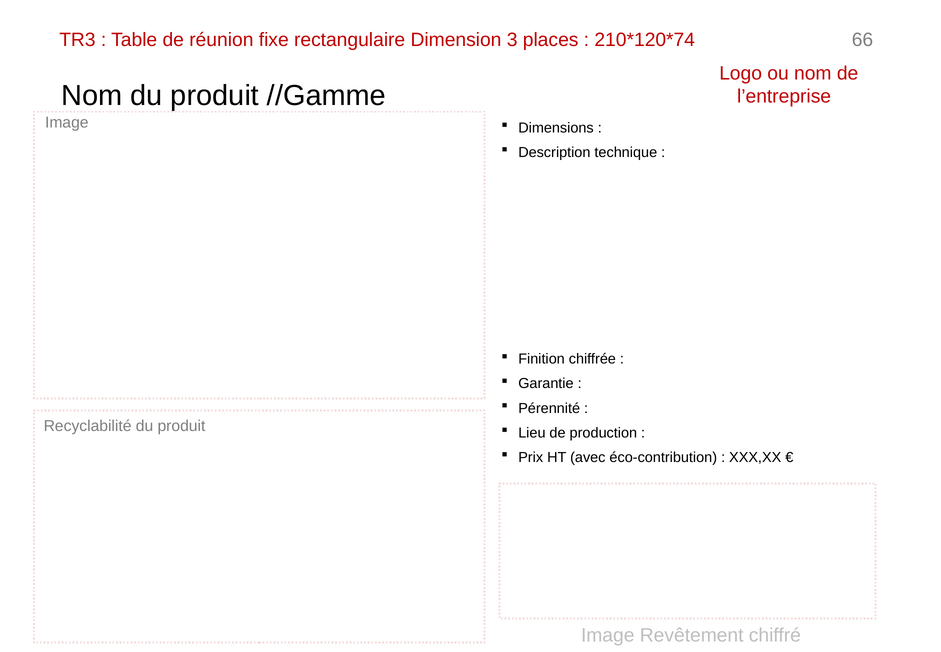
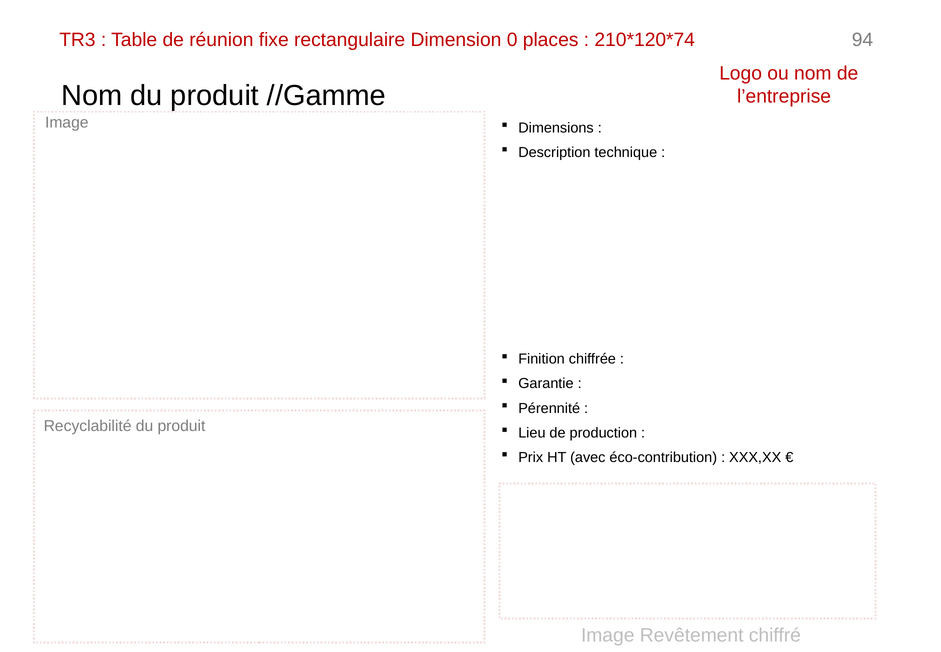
3: 3 -> 0 (512, 40)
66: 66 -> 94 (862, 40)
